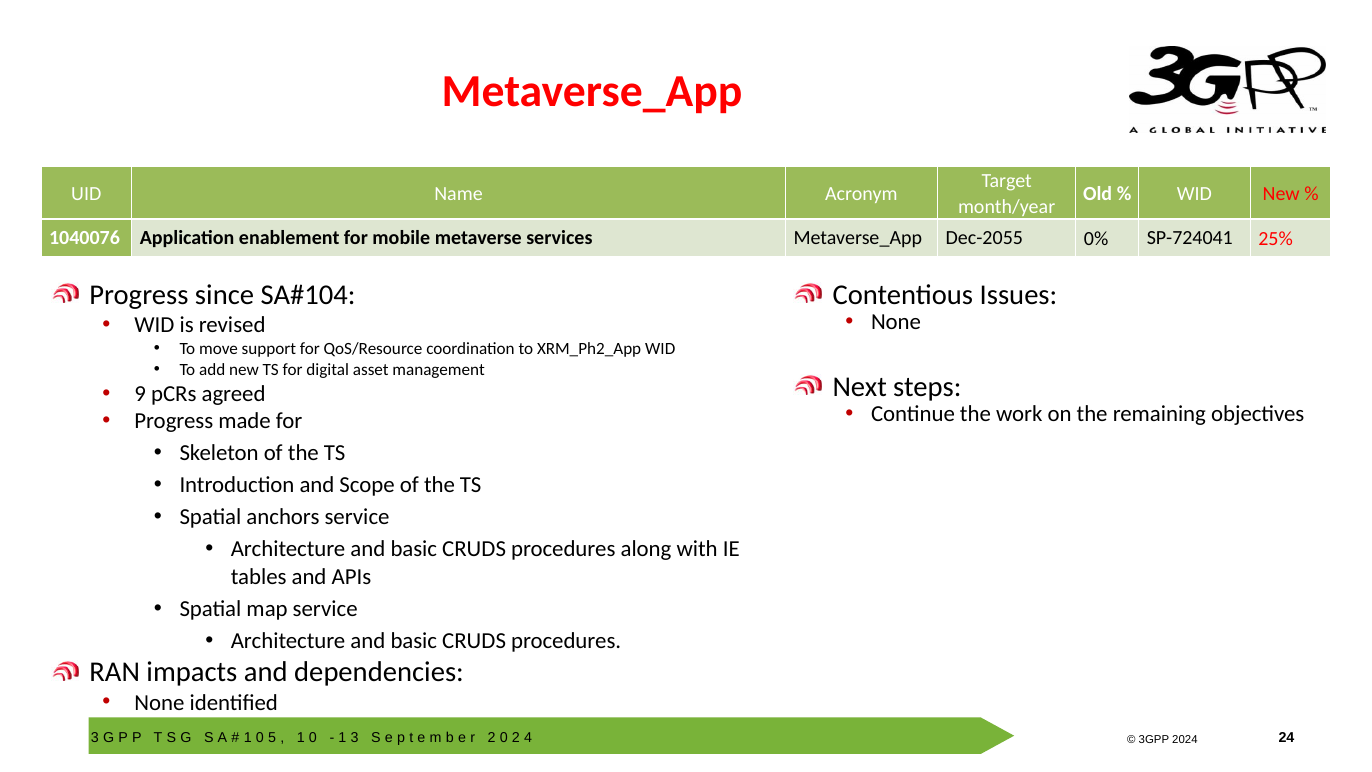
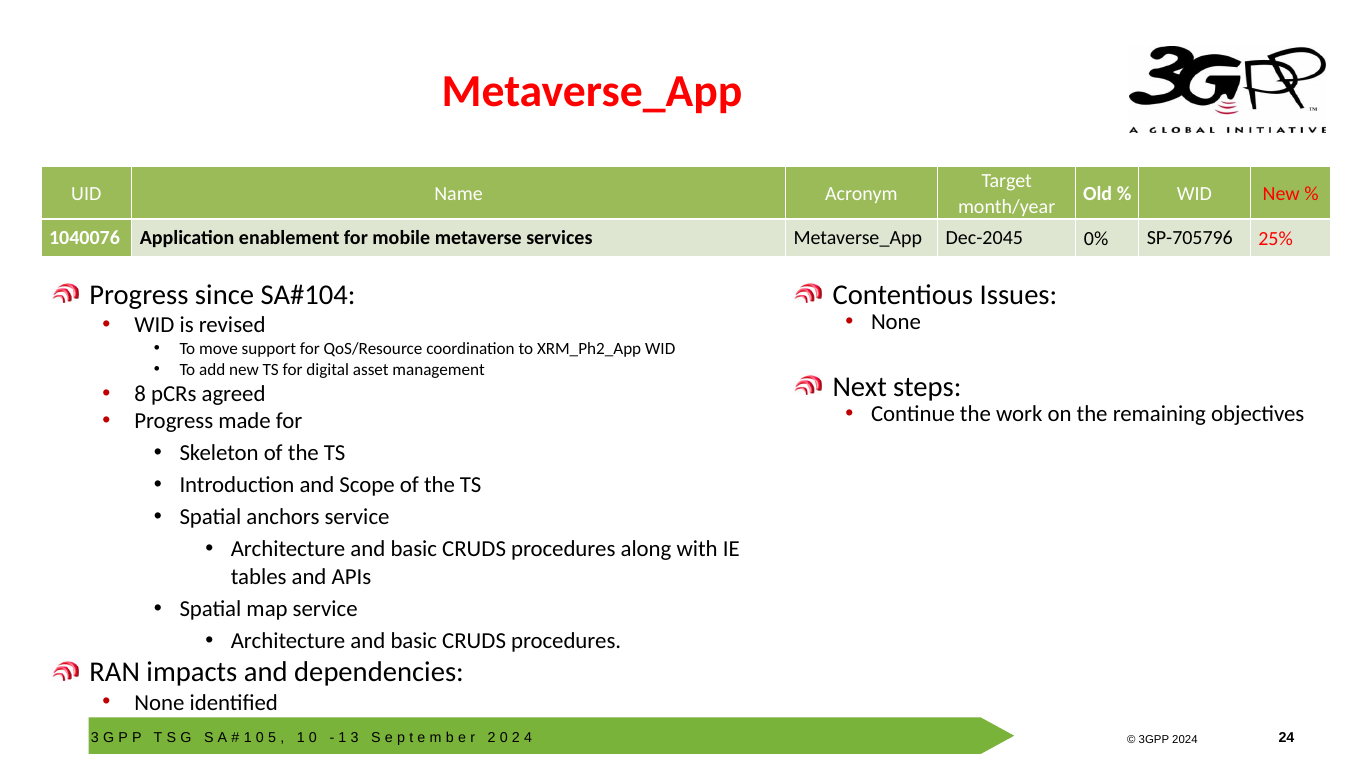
Dec-2055: Dec-2055 -> Dec-2045 (984, 238)
SP-724041: SP-724041 -> SP-705796 (1190, 238)
9: 9 -> 8 (140, 394)
